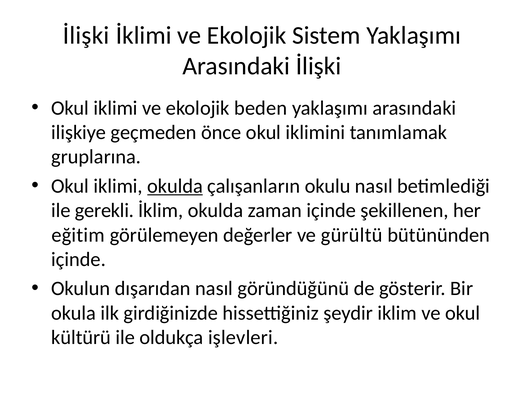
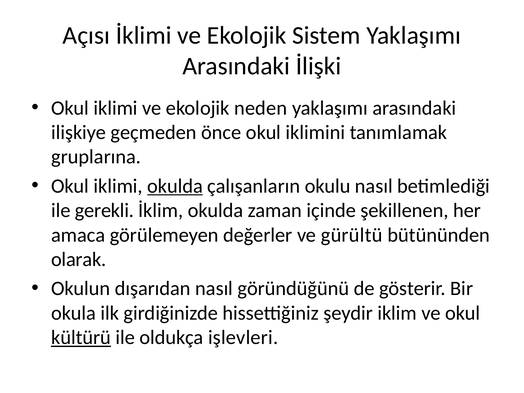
İlişki: İlişki -> Açısı (86, 35)
beden: beden -> neden (261, 108)
eğitim: eğitim -> amaca (78, 235)
içinde: içinde -> olarak (79, 259)
kültürü underline: none -> present (81, 338)
